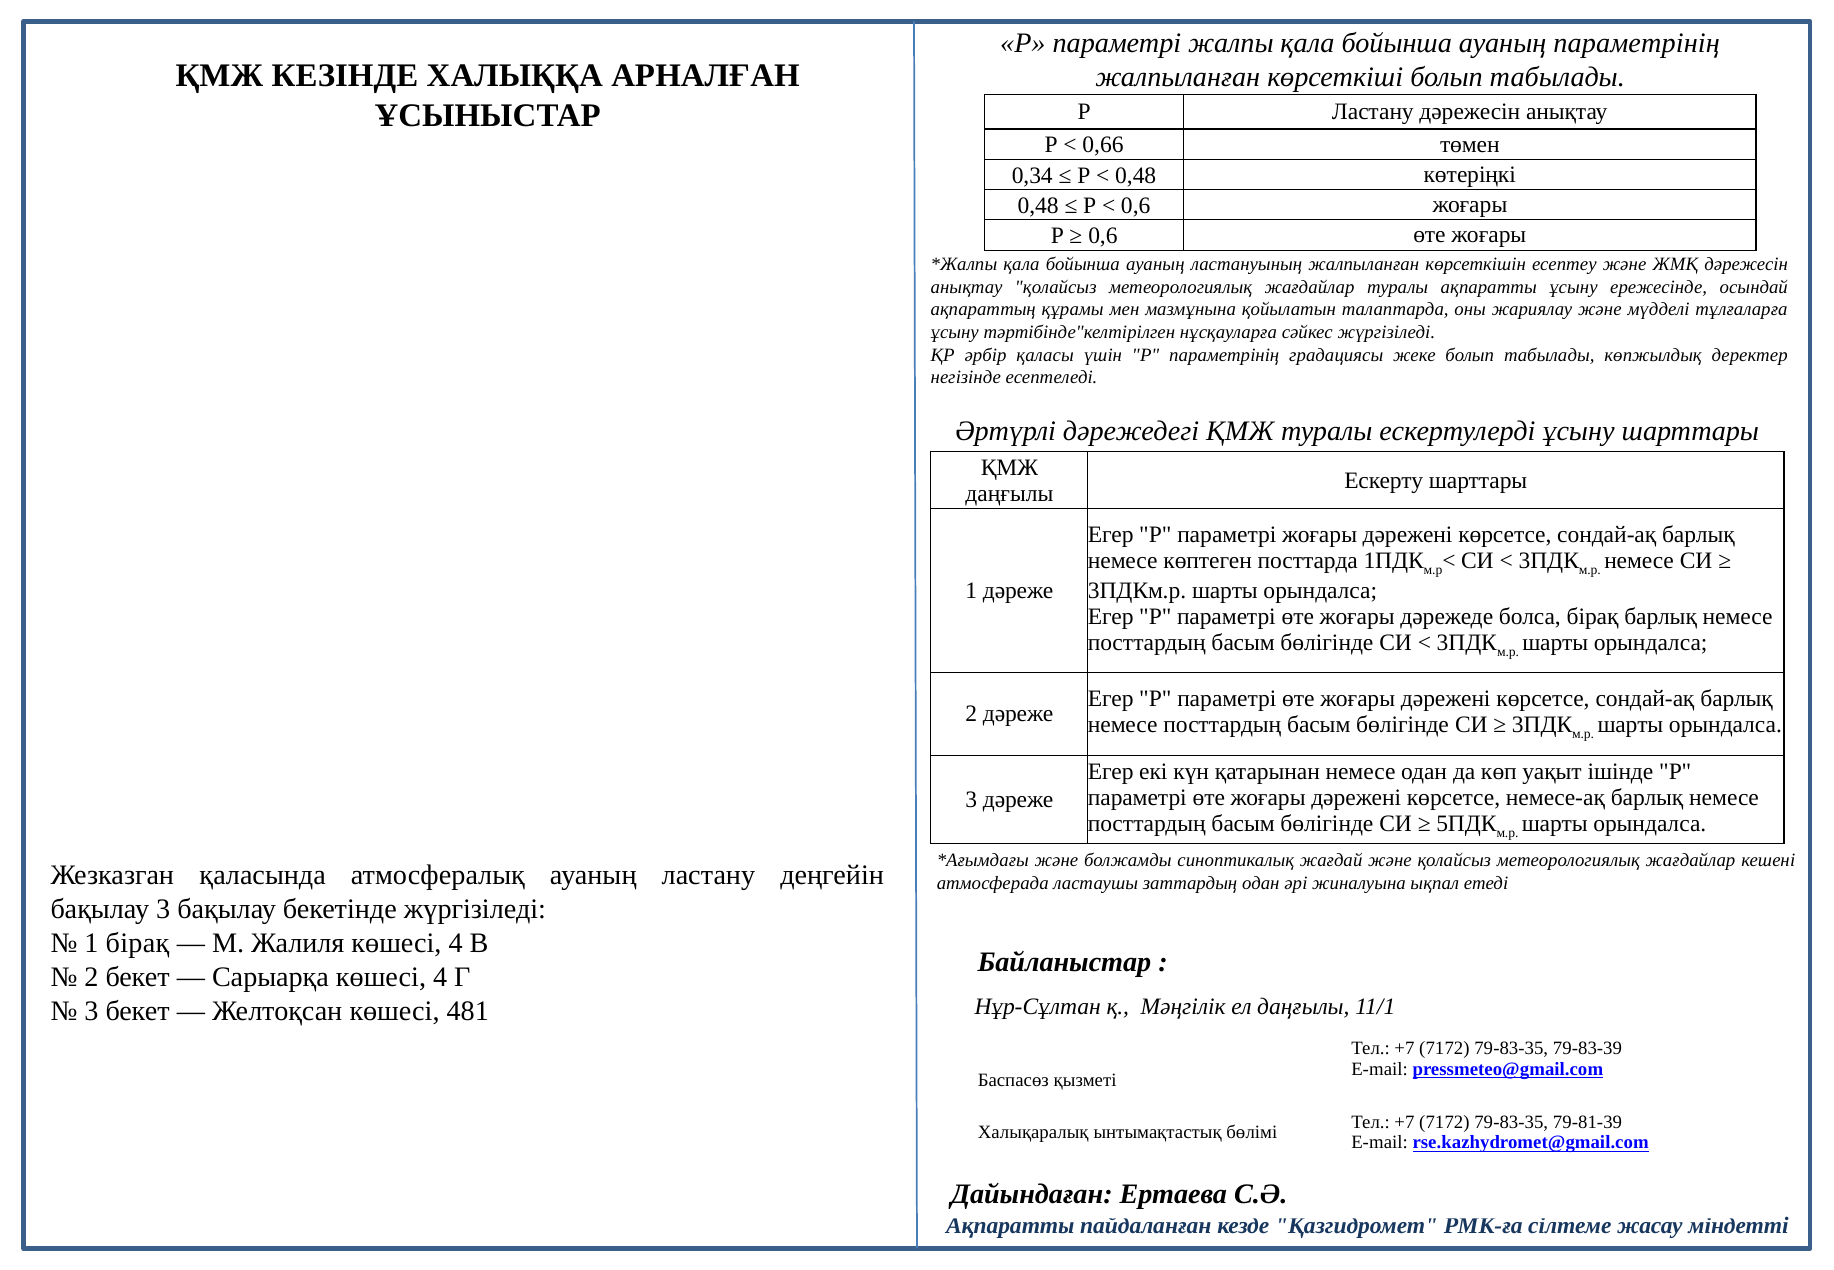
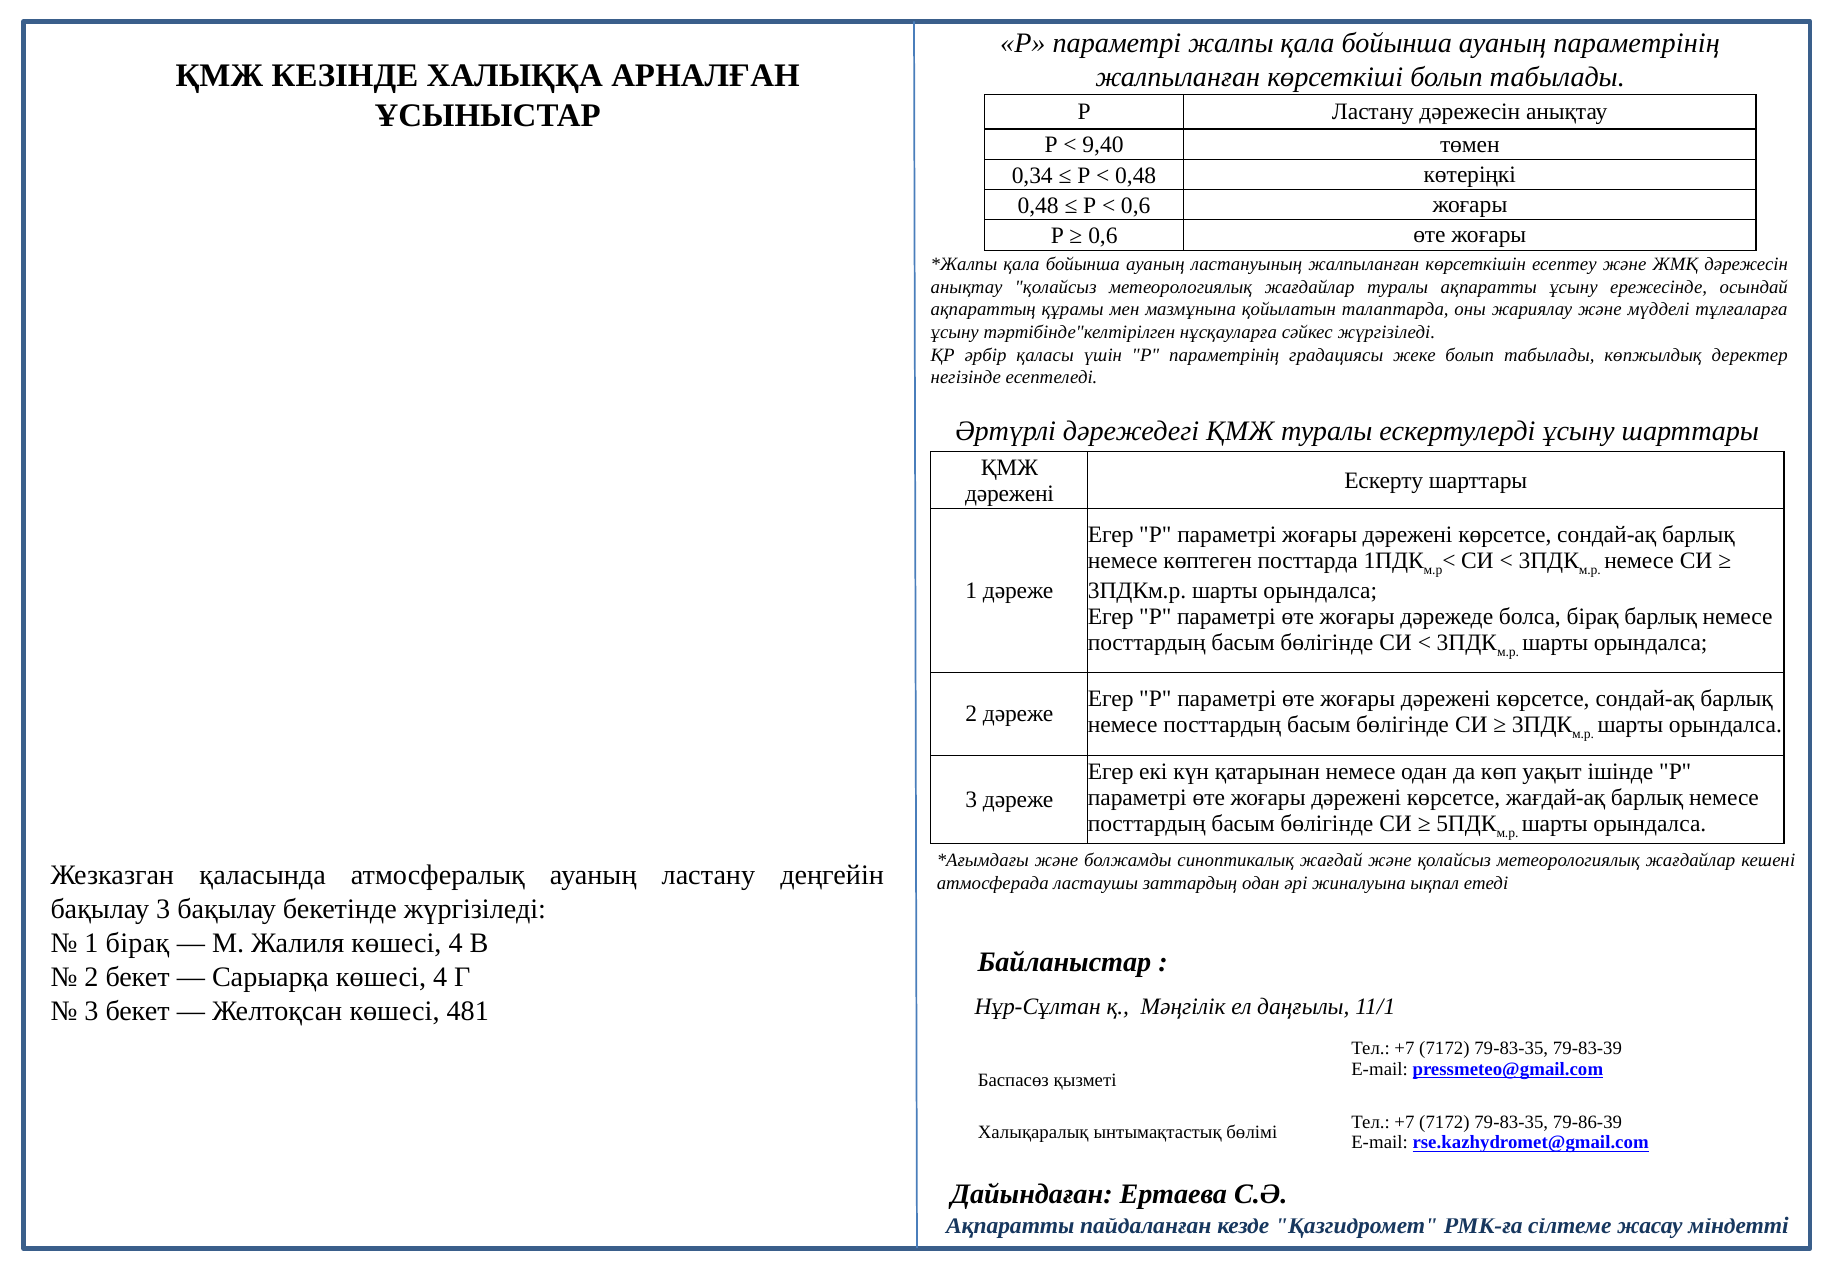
0,66: 0,66 -> 9,40 (1103, 145)
даңғылы: даңғылы -> дәрежені (1010, 493)
немесе-ақ: немесе-ақ -> жағдай-ақ (1556, 797)
79-81-39: 79-81-39 -> 79-86-39 (1588, 1122)
